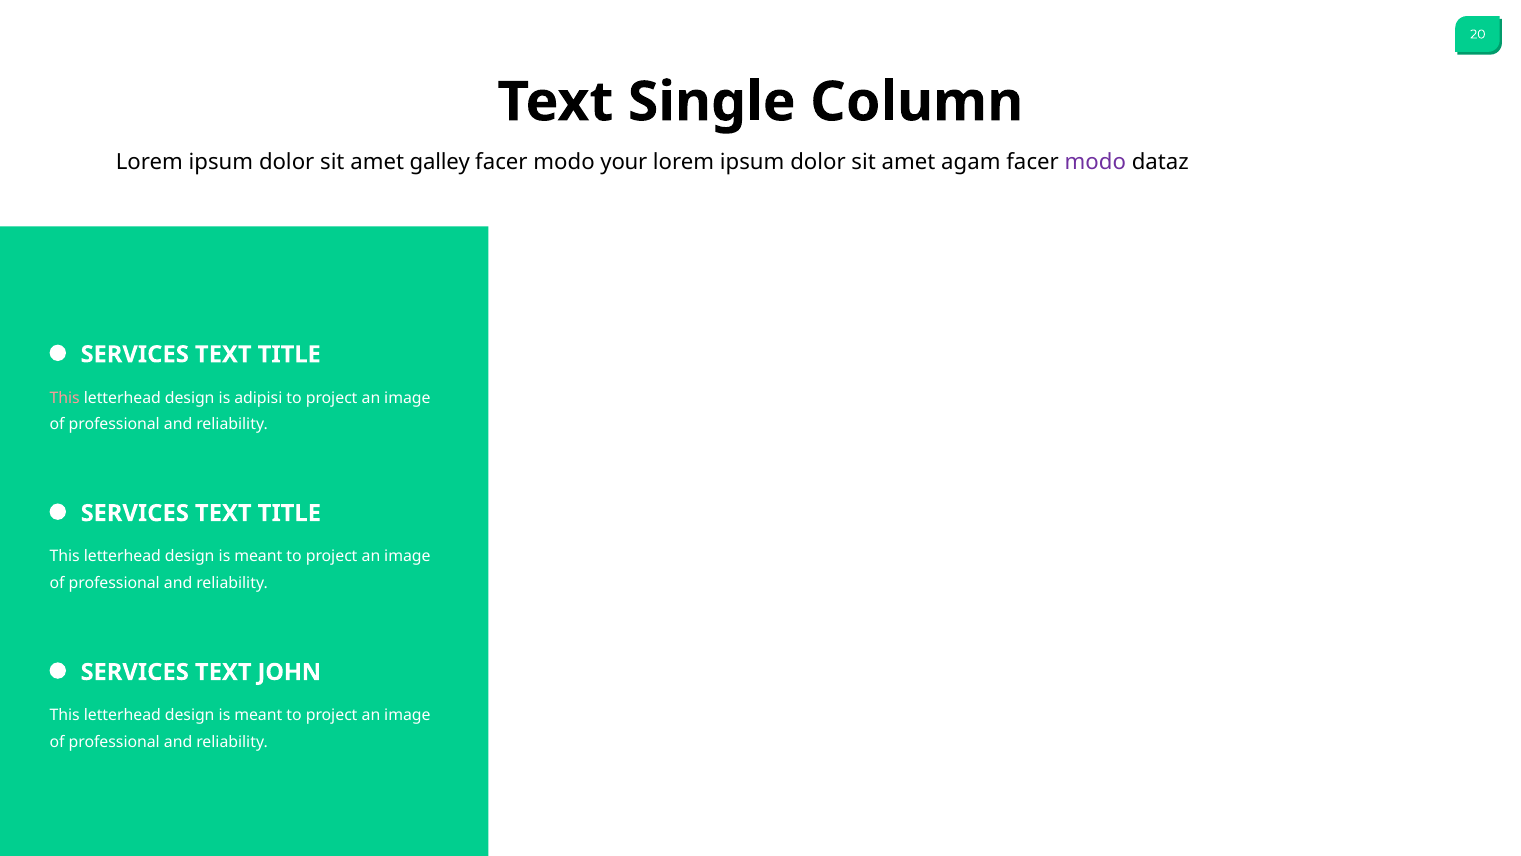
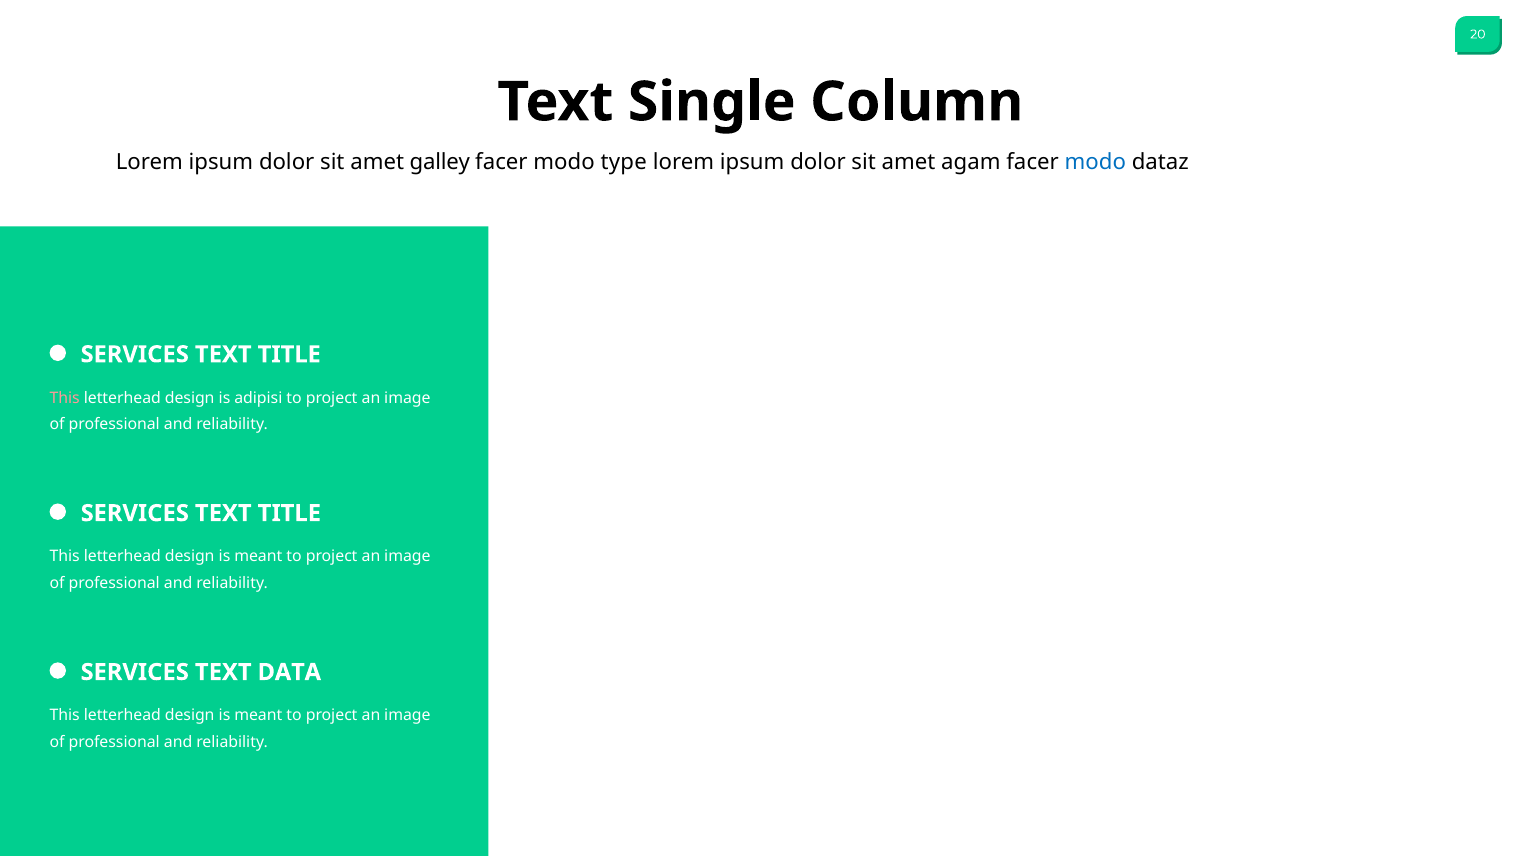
your: your -> type (624, 162)
modo colour: purple -> blue (1095, 162)
JOHN: JOHN -> DATA (289, 672)
